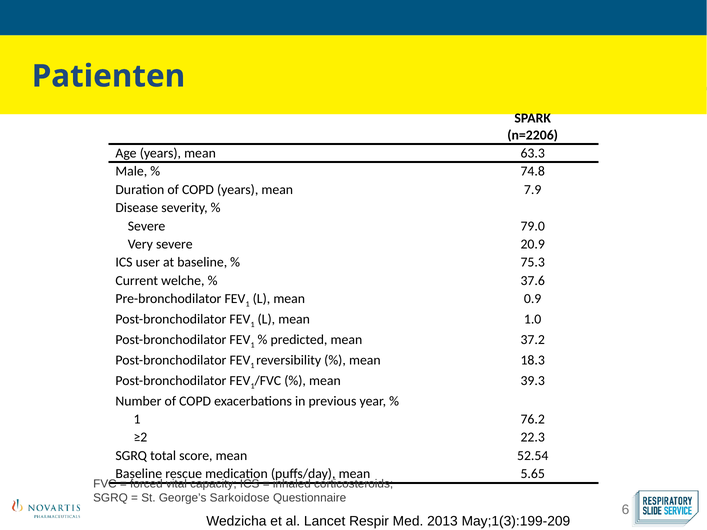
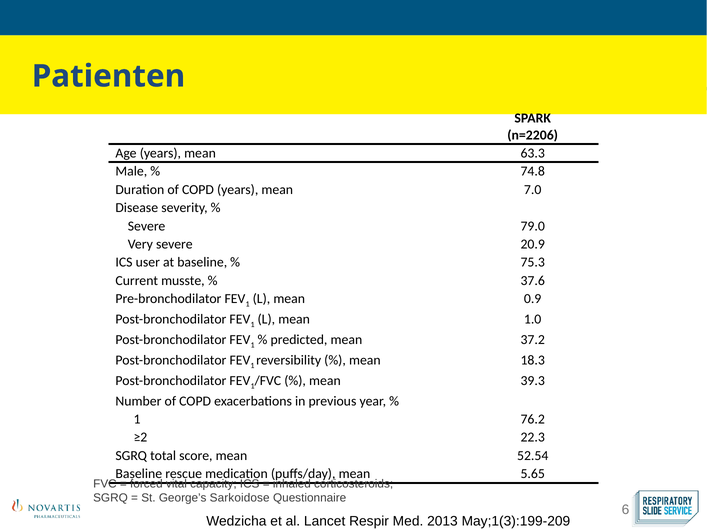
7.9: 7.9 -> 7.0 (533, 190)
welche: welche -> musste (183, 281)
